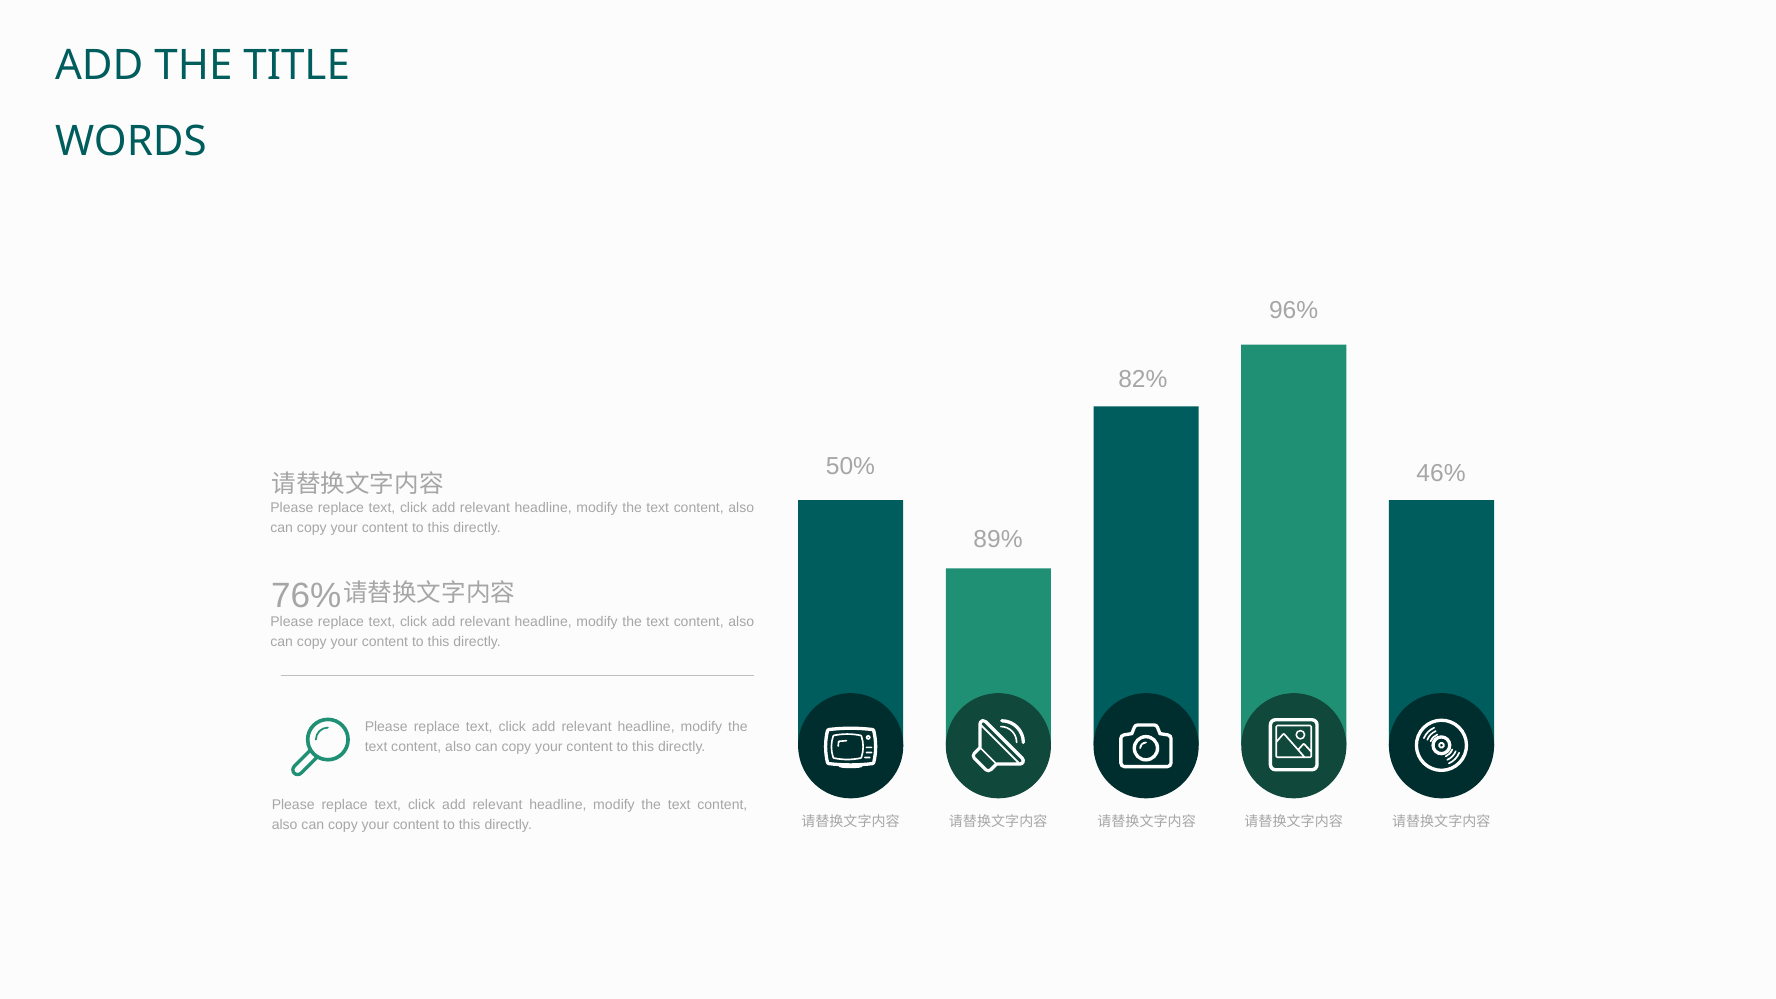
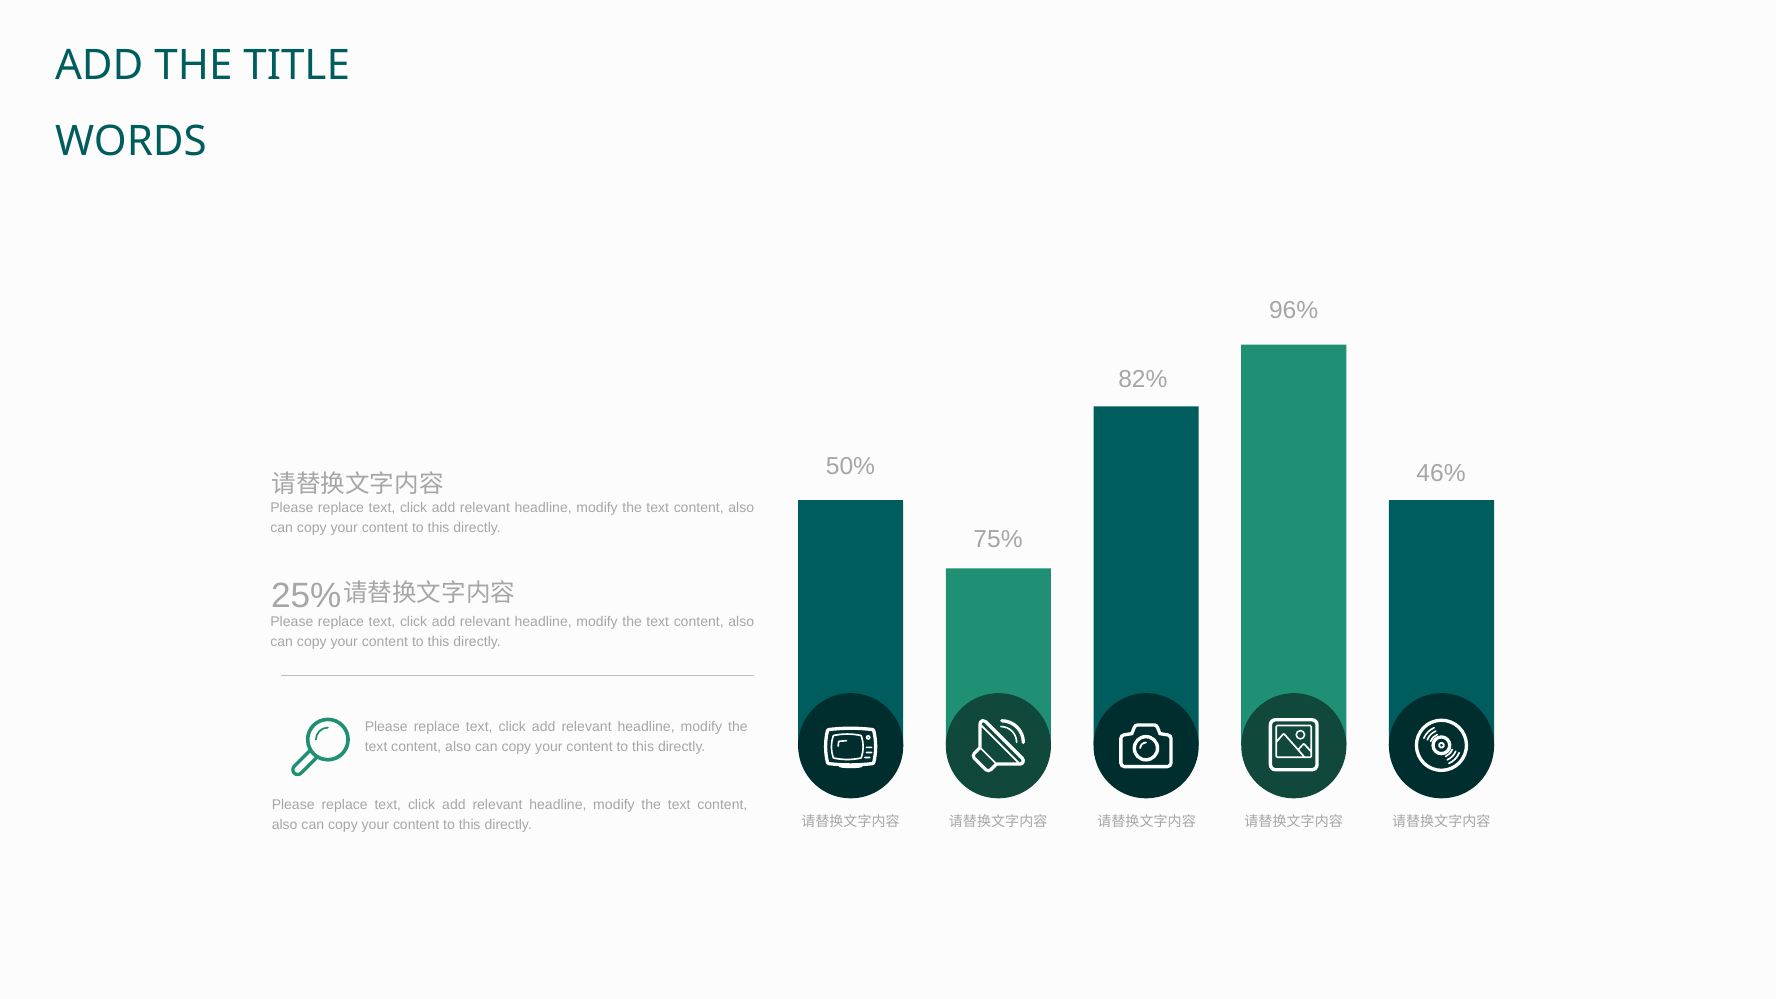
89%: 89% -> 75% (998, 540)
76%: 76% -> 25% (306, 596)
